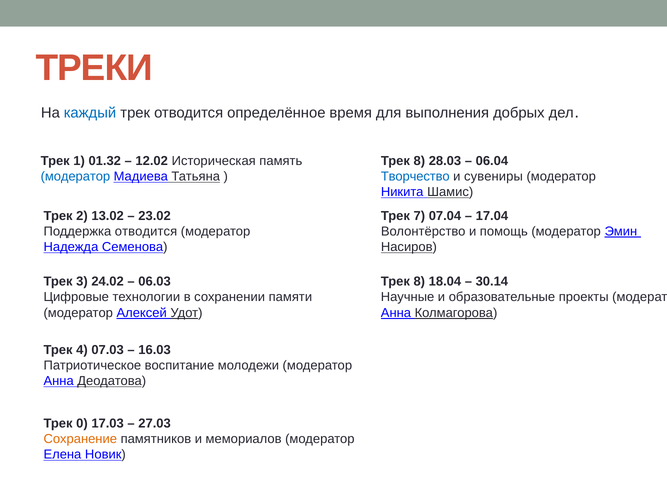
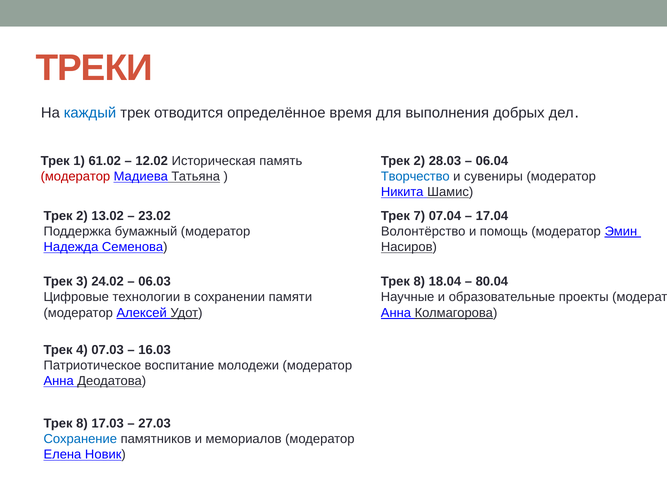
01.32: 01.32 -> 61.02 (105, 161)
8: 8 -> 2 (419, 161)
модератор colour: blue -> red (75, 176)
Поддержка отводится: отводится -> бумажный (146, 231)
30.14: 30.14 -> 80.04 (492, 282)
0: 0 -> 8 (82, 424)
Сохранение colour: orange -> blue (80, 439)
